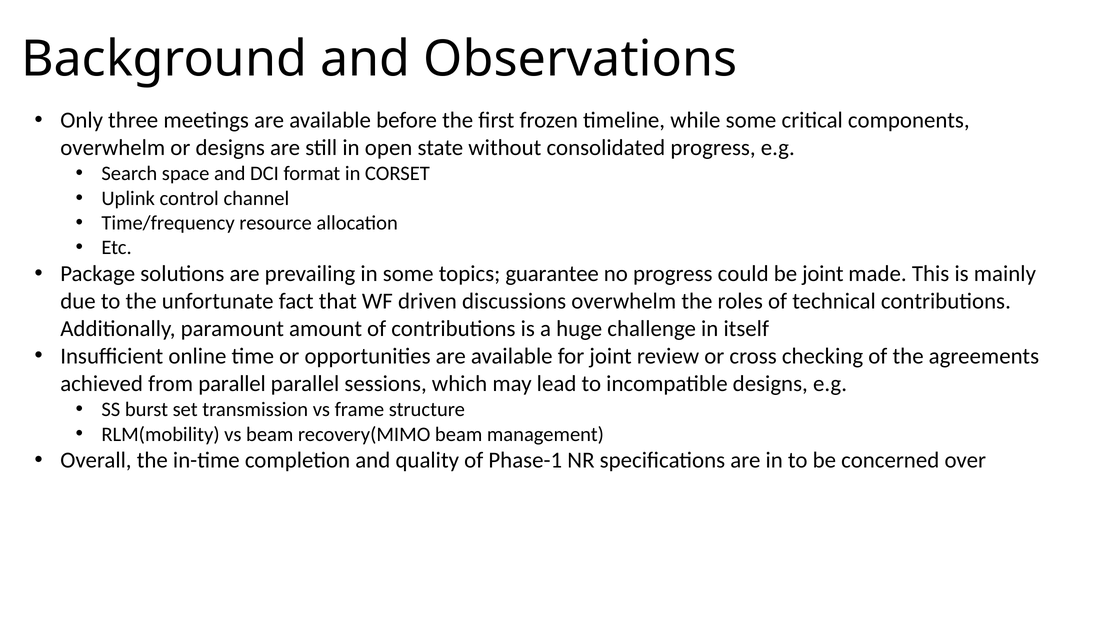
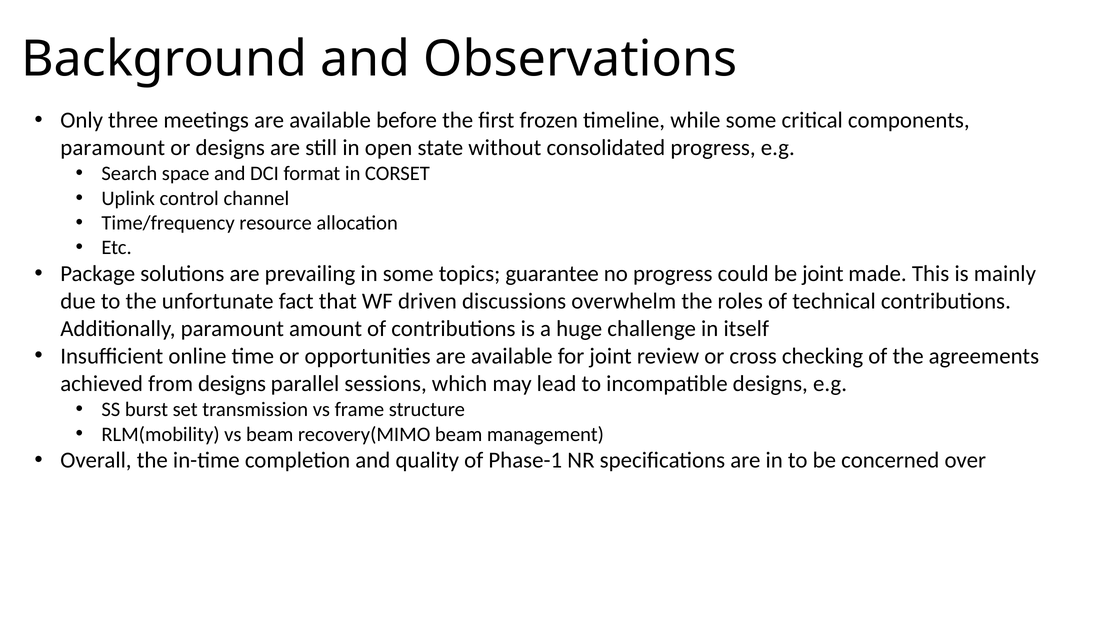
overwhelm: overwhelm -> paramount (113, 148)
from parallel: parallel -> designs (232, 384)
